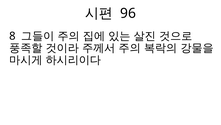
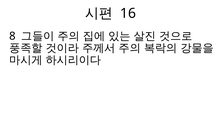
96: 96 -> 16 (128, 13)
